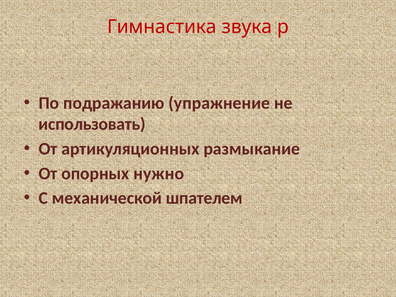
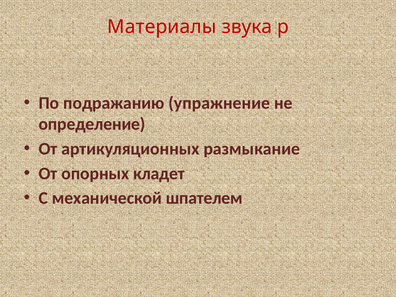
Гимнастика: Гимнастика -> Материалы (162, 27)
использовать: использовать -> определение (92, 124)
нужно: нужно -> кладет (159, 173)
